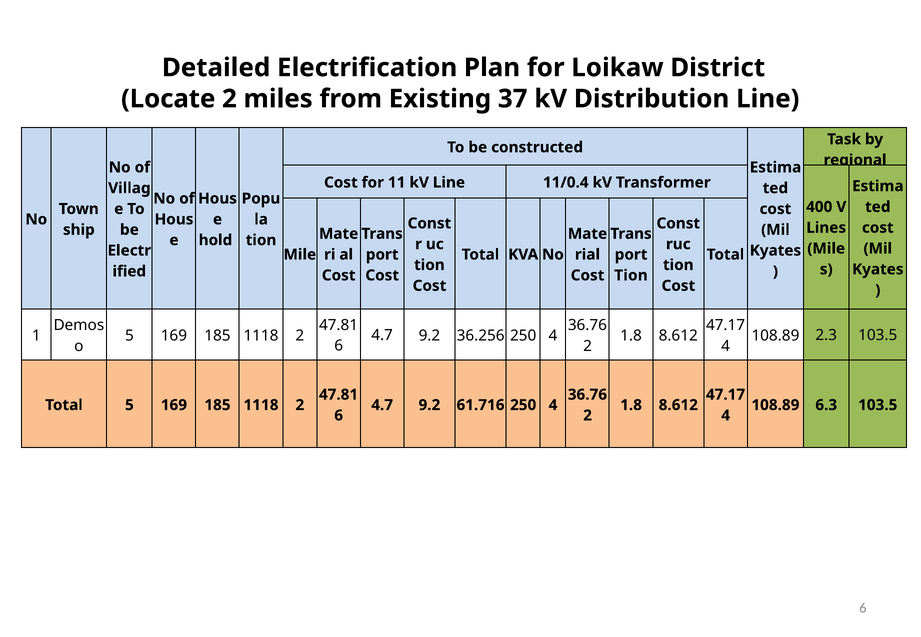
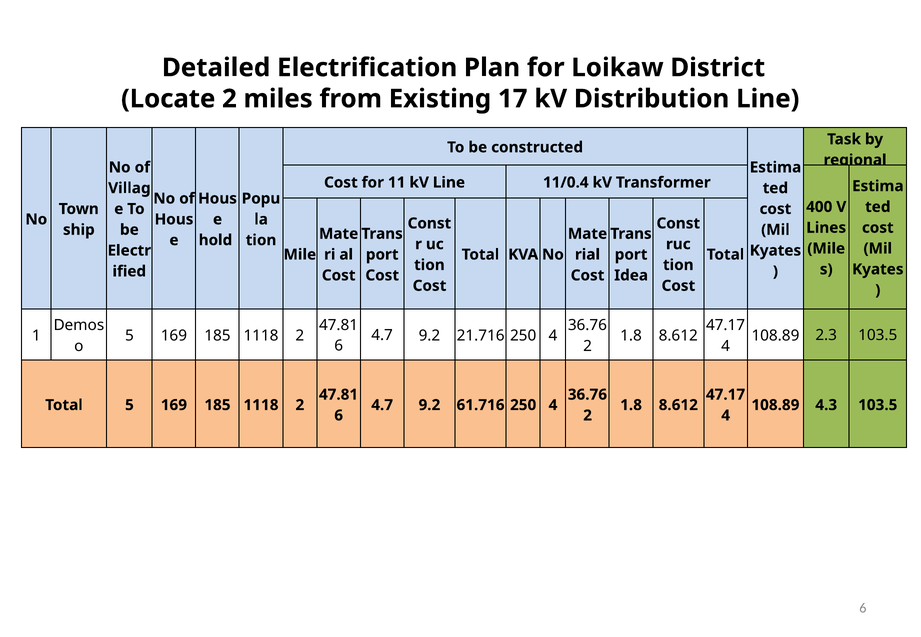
37: 37 -> 17 (513, 99)
Tion: Tion -> Idea (631, 276)
36.256: 36.256 -> 21.716 (481, 336)
6.3: 6.3 -> 4.3 (826, 405)
